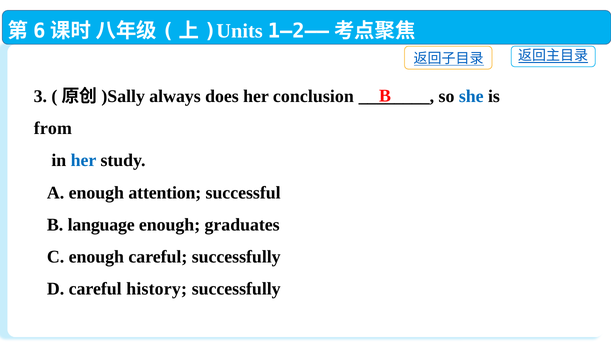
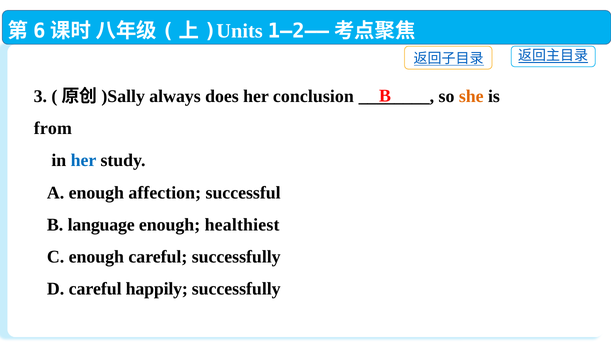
she colour: blue -> orange (471, 96)
attention: attention -> affection (165, 192)
graduates: graduates -> healthiest (242, 225)
history: history -> happily (157, 289)
